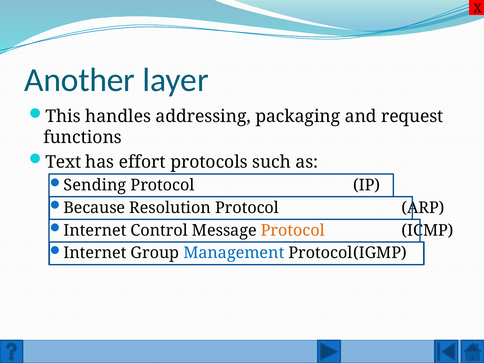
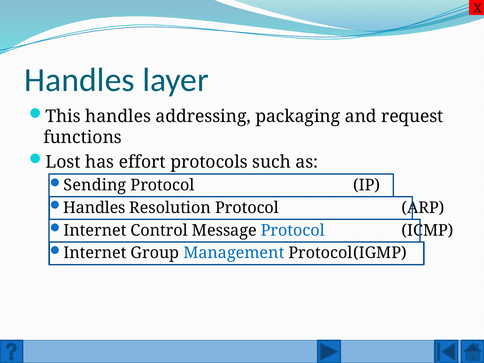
Another: Another -> Handles (79, 80)
Text: Text -> Lost (63, 162)
Because: Because -> Handles (94, 208)
Protocol colour: orange -> blue (293, 230)
